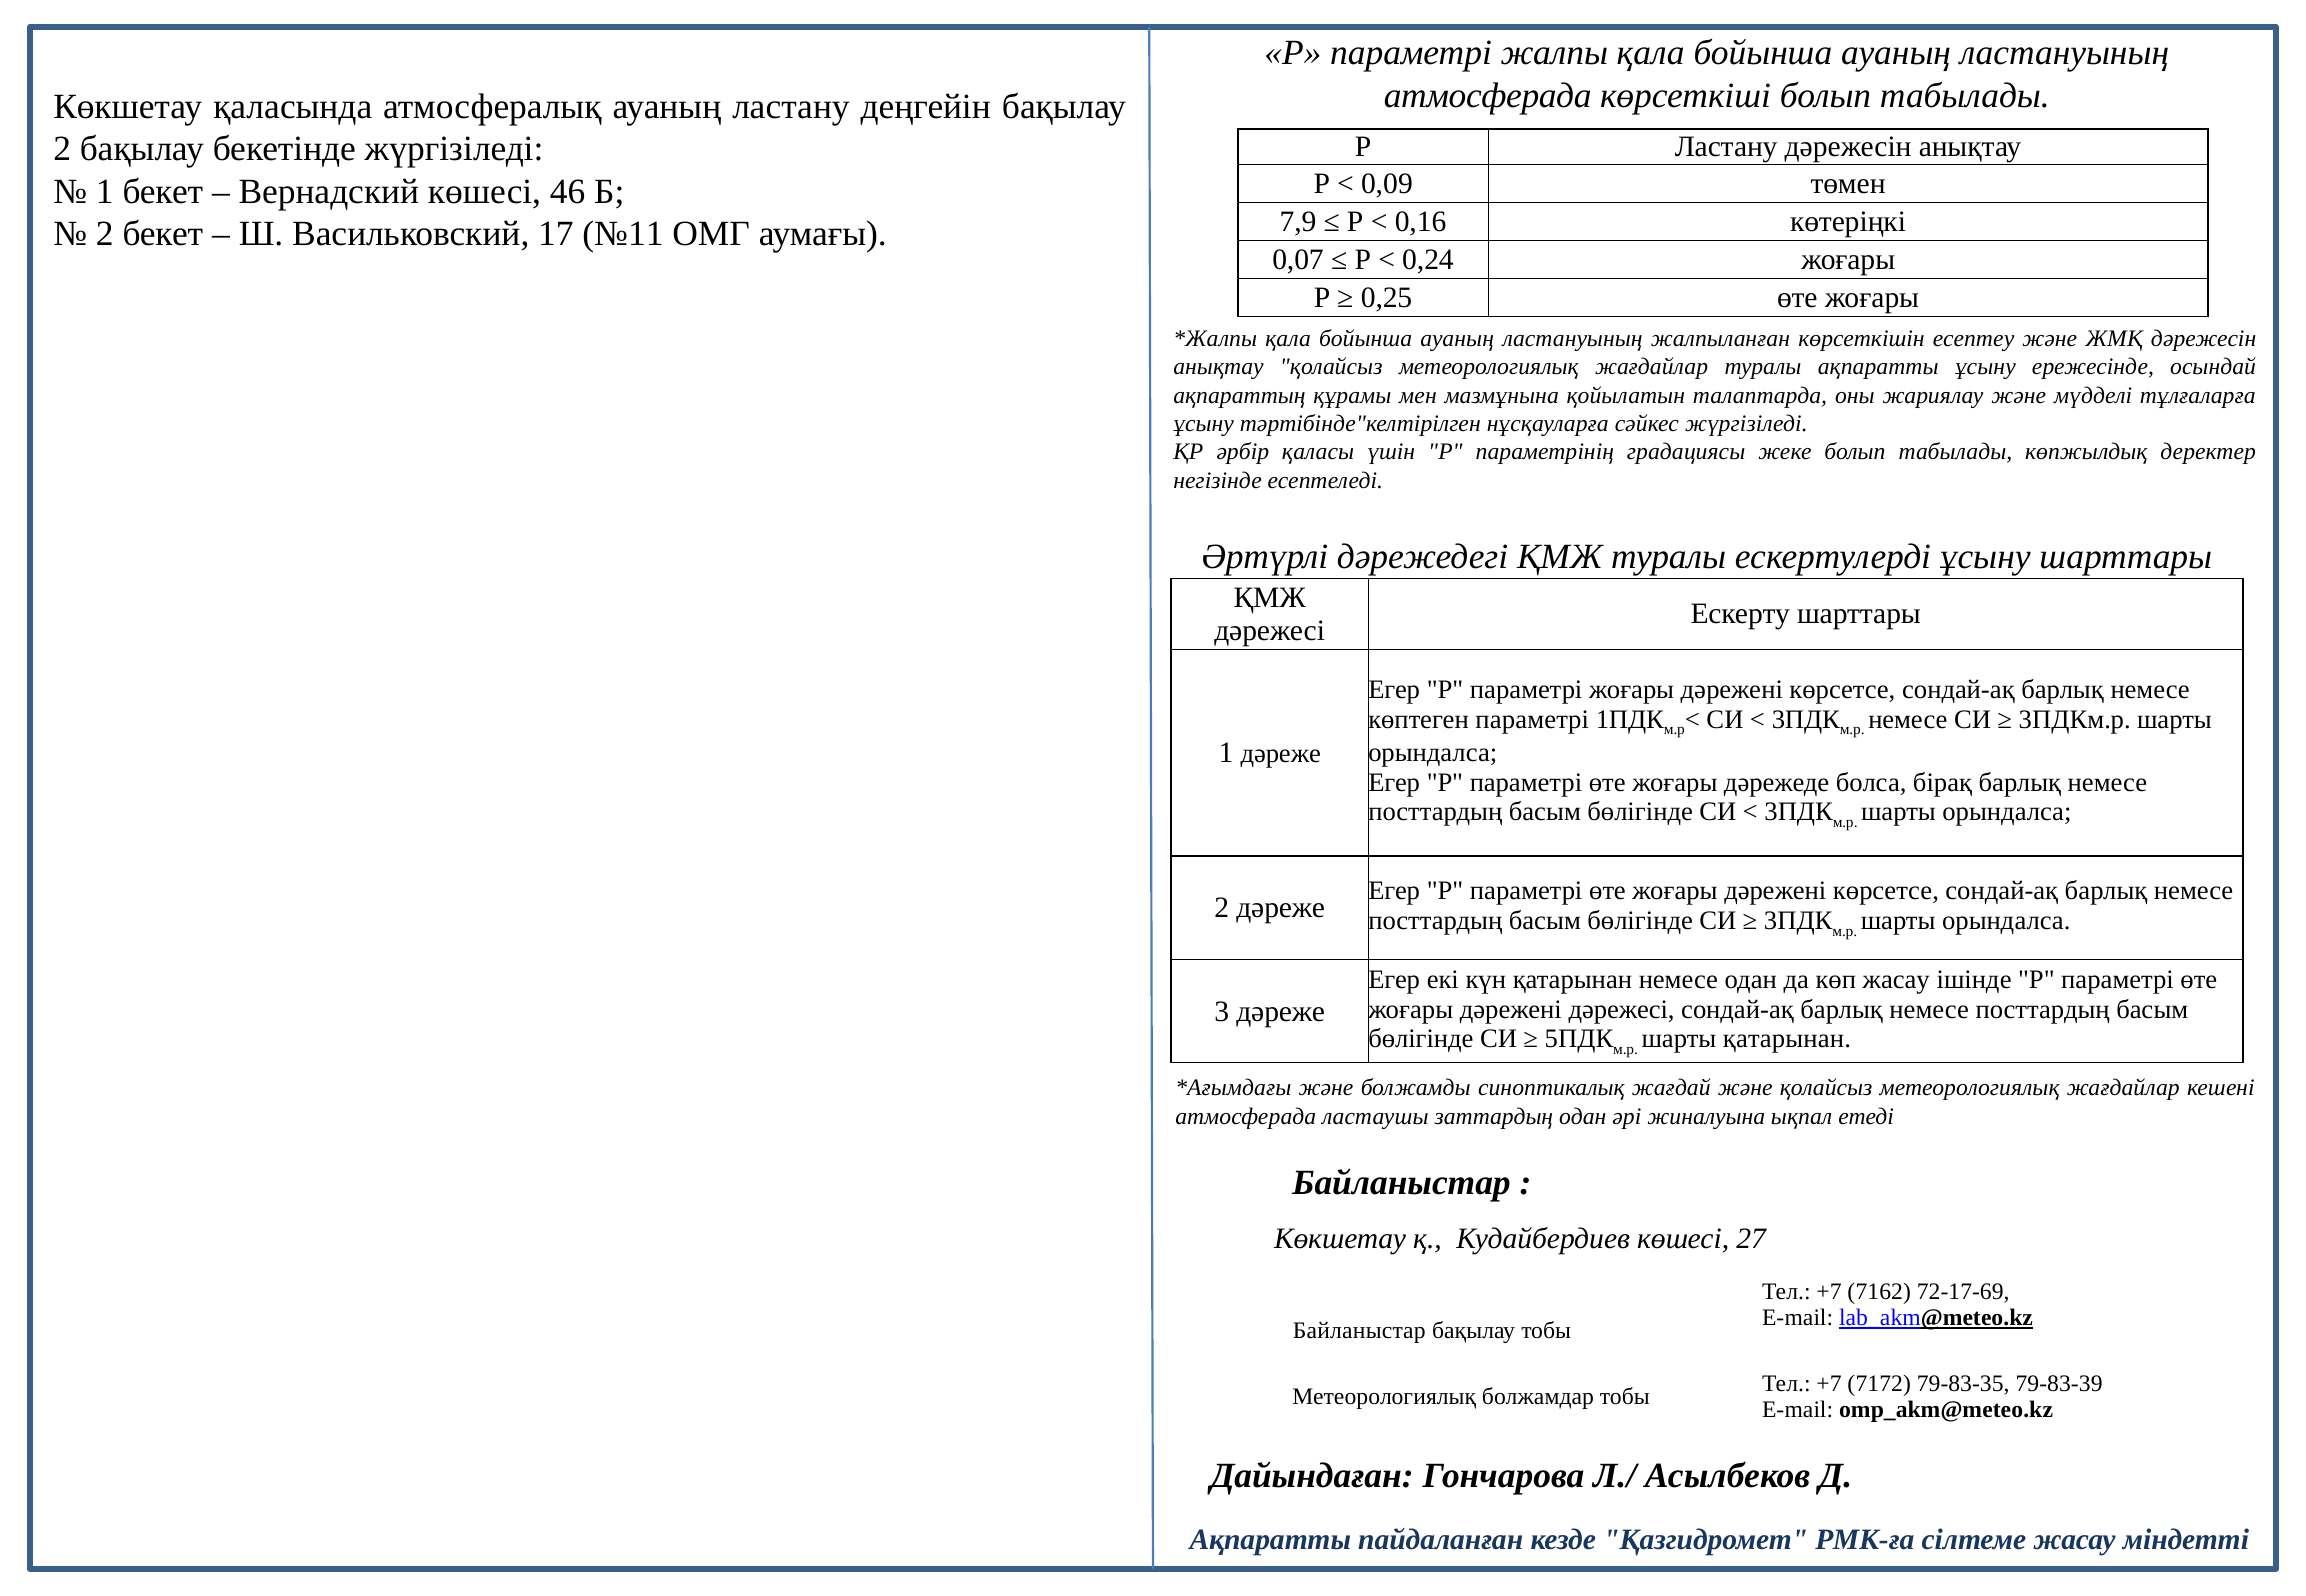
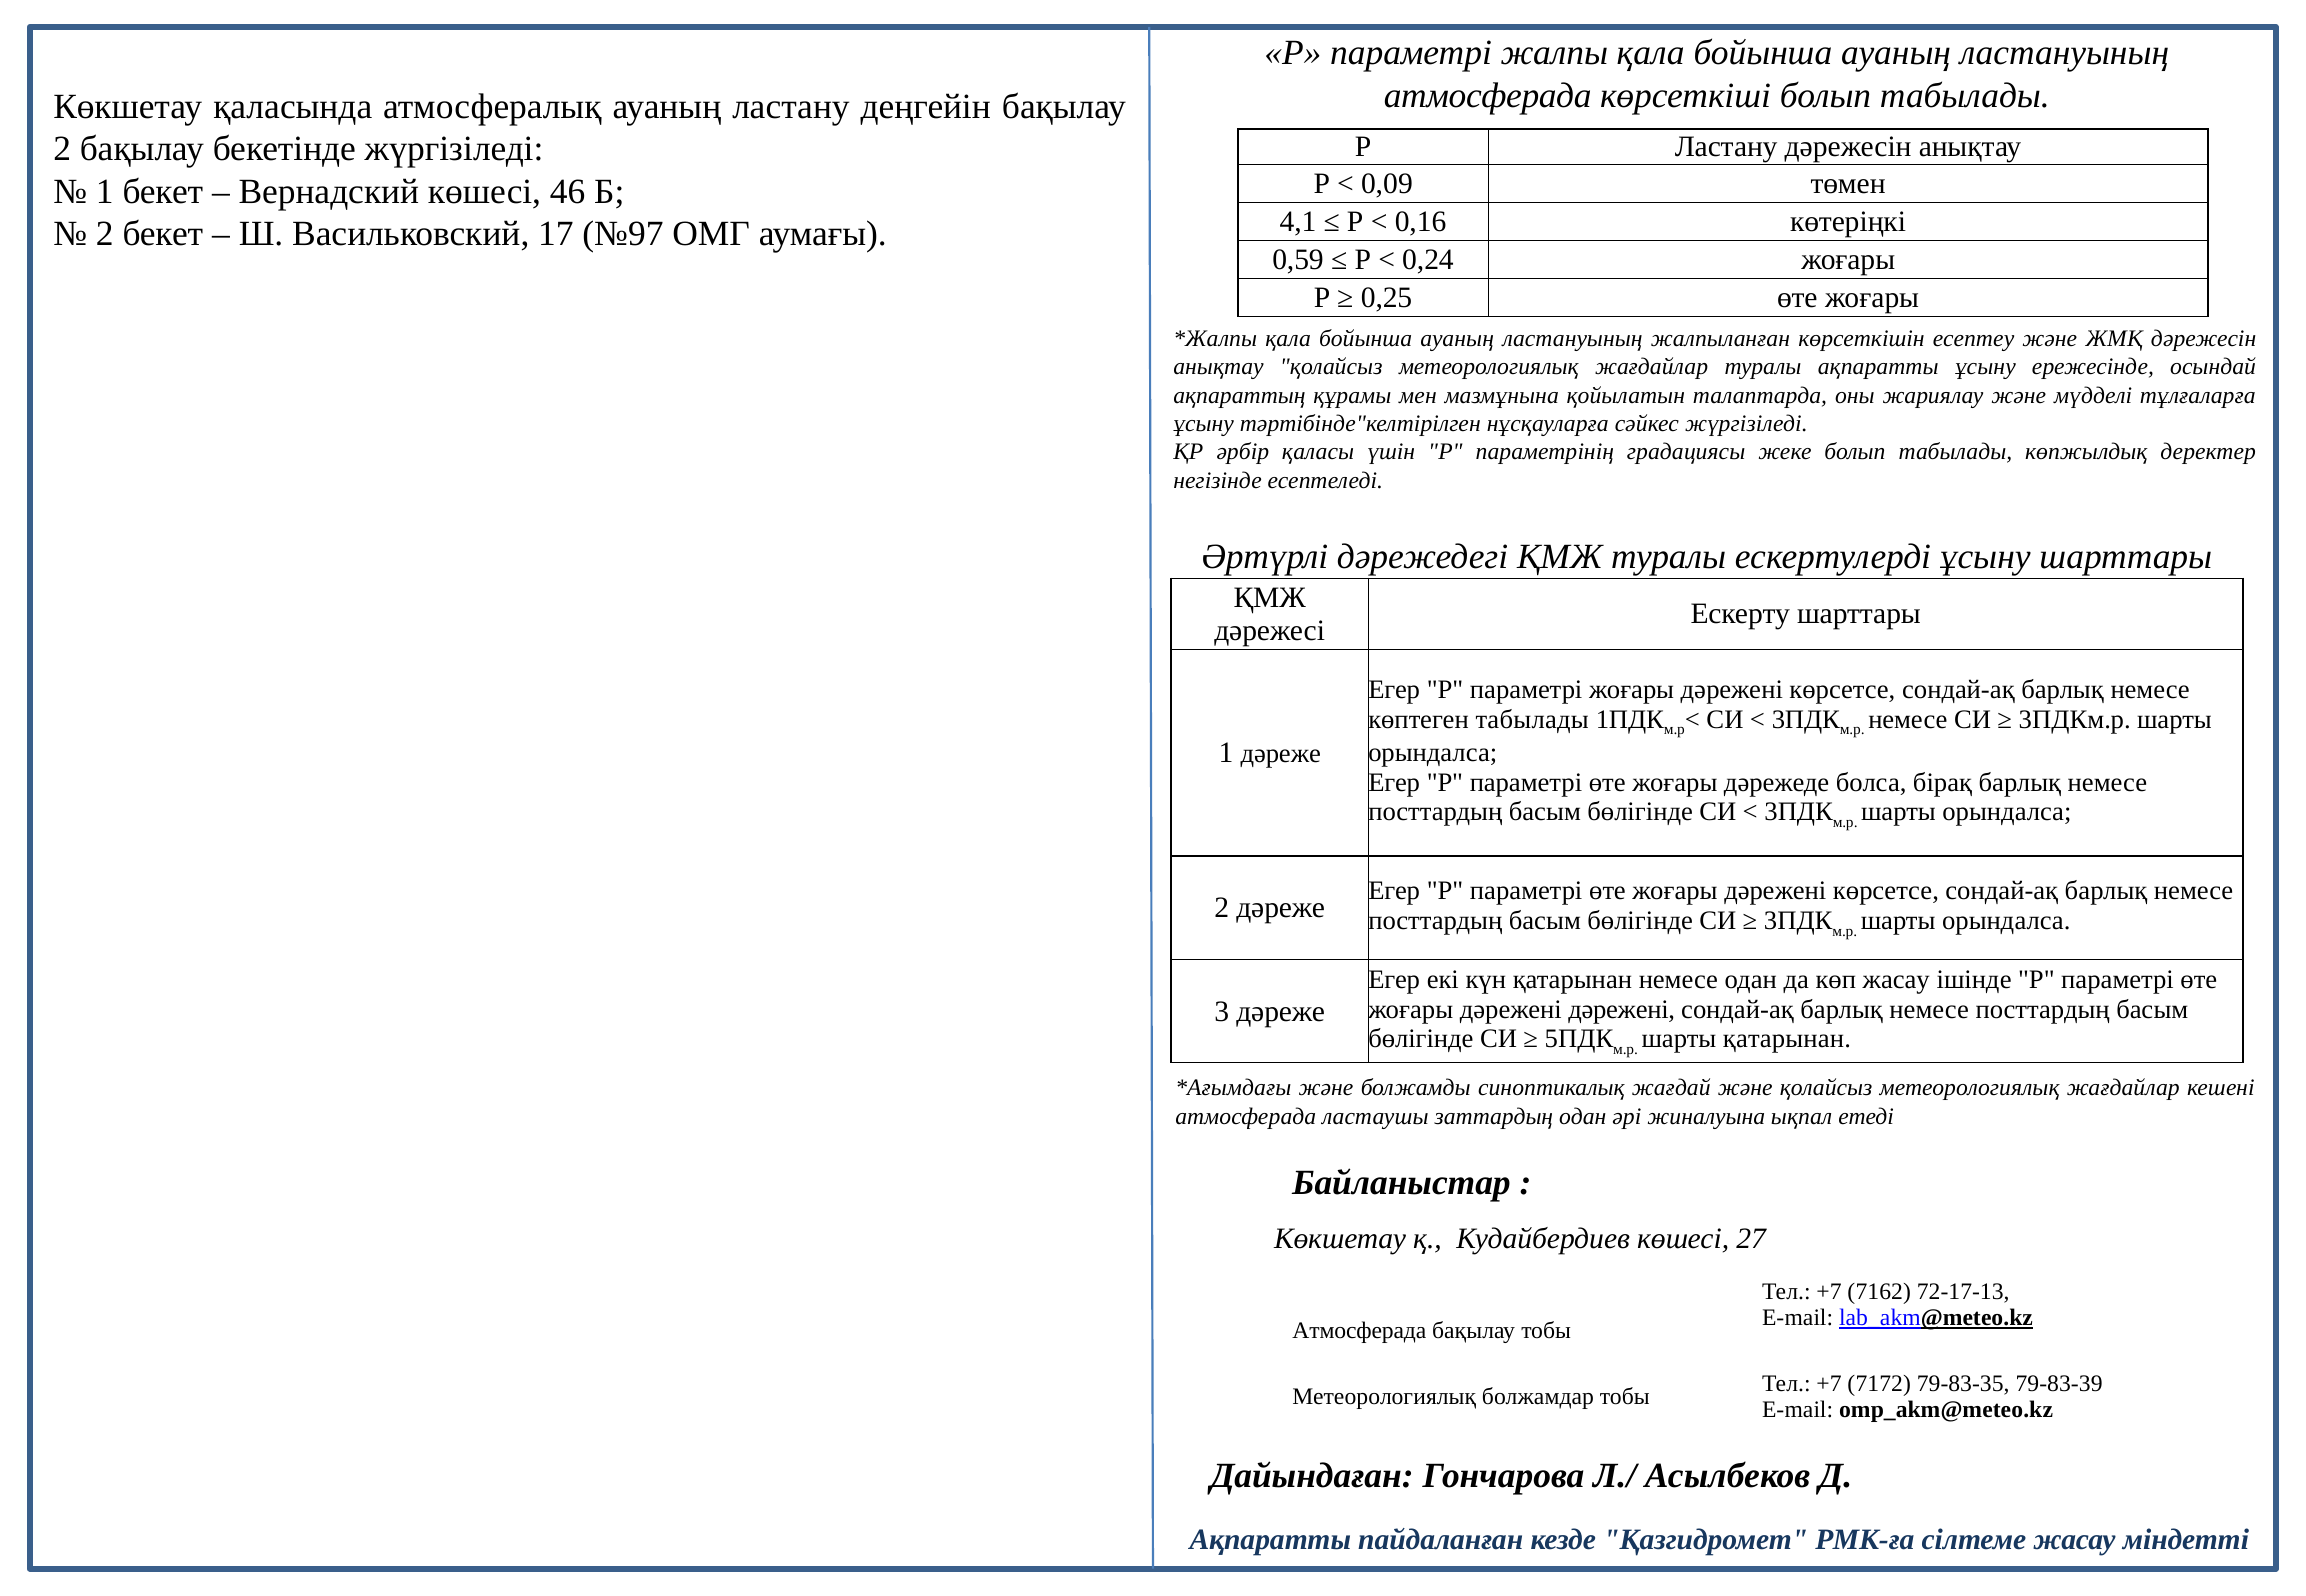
7,9: 7,9 -> 4,1 (1298, 221)
№11: №11 -> №97 (623, 234)
0,07: 0,07 -> 0,59 (1298, 259)
көптеген параметрі: параметрі -> табылады (1532, 720)
дәрежені дәрежесі: дәрежесі -> дәрежені (1622, 1009)
72-17-69: 72-17-69 -> 72-17-13 (1963, 1292)
Байланыстар: Байланыстар -> Атмосферада (1359, 1331)
